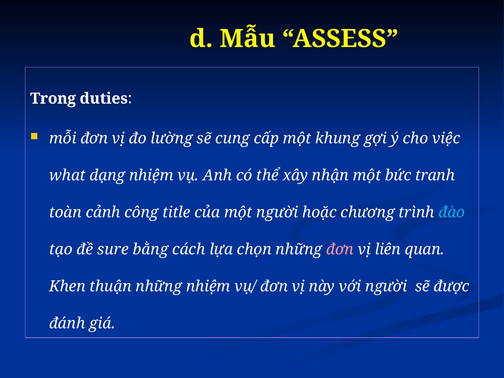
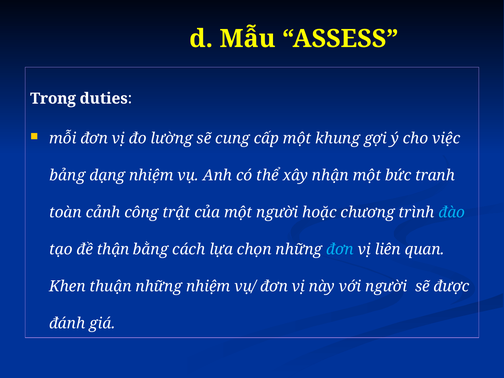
what: what -> bảng (67, 175)
title: title -> trật (176, 212)
sure: sure -> thận (113, 249)
đơn colour: pink -> light blue (340, 249)
